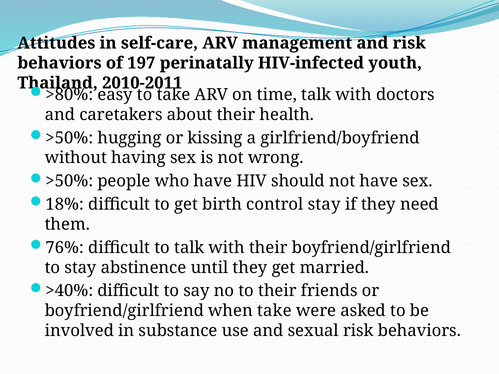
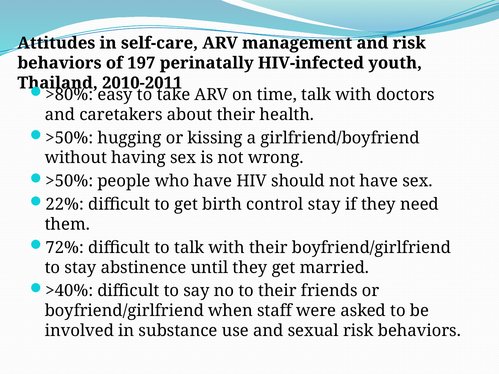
18%: 18% -> 22% (65, 205)
76%: 76% -> 72% (65, 248)
when take: take -> staff (275, 311)
